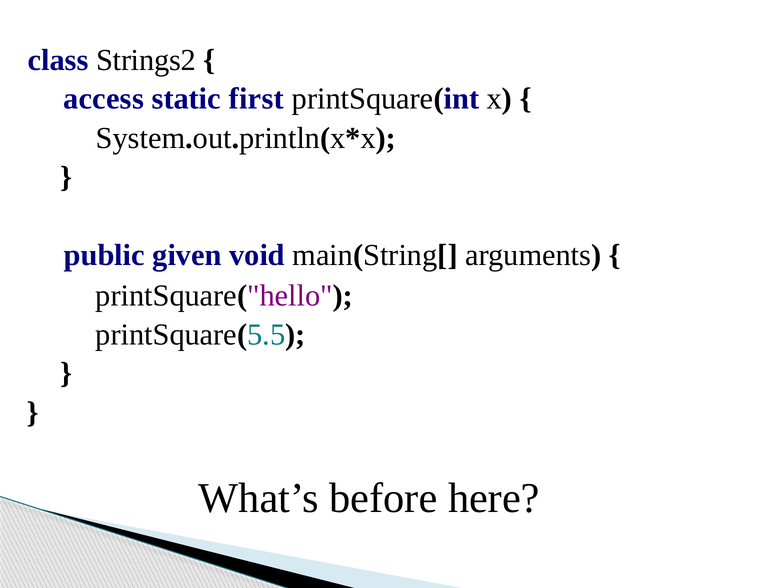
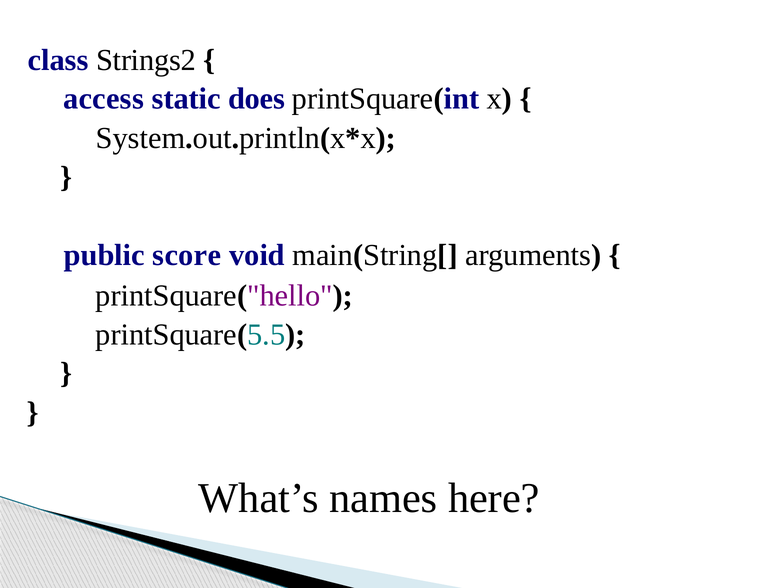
first: first -> does (257, 99)
given: given -> score (187, 255)
before: before -> names (383, 497)
